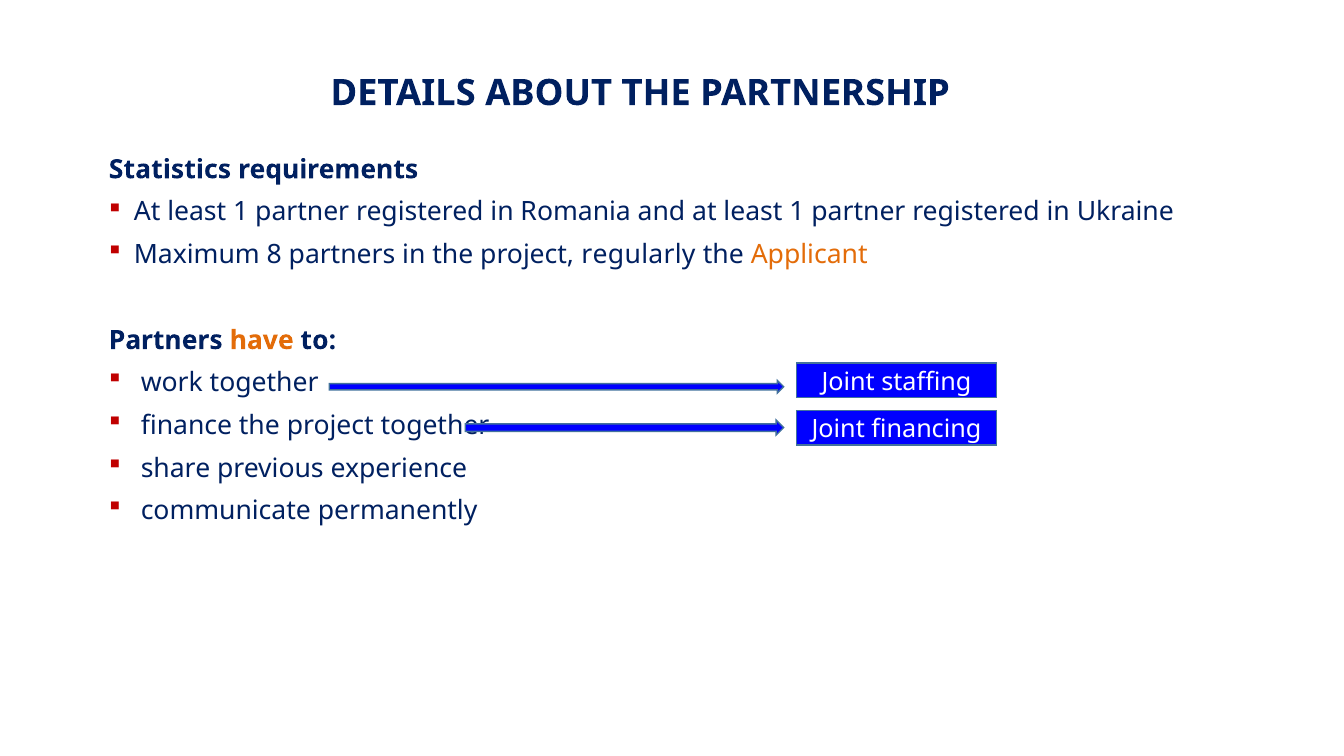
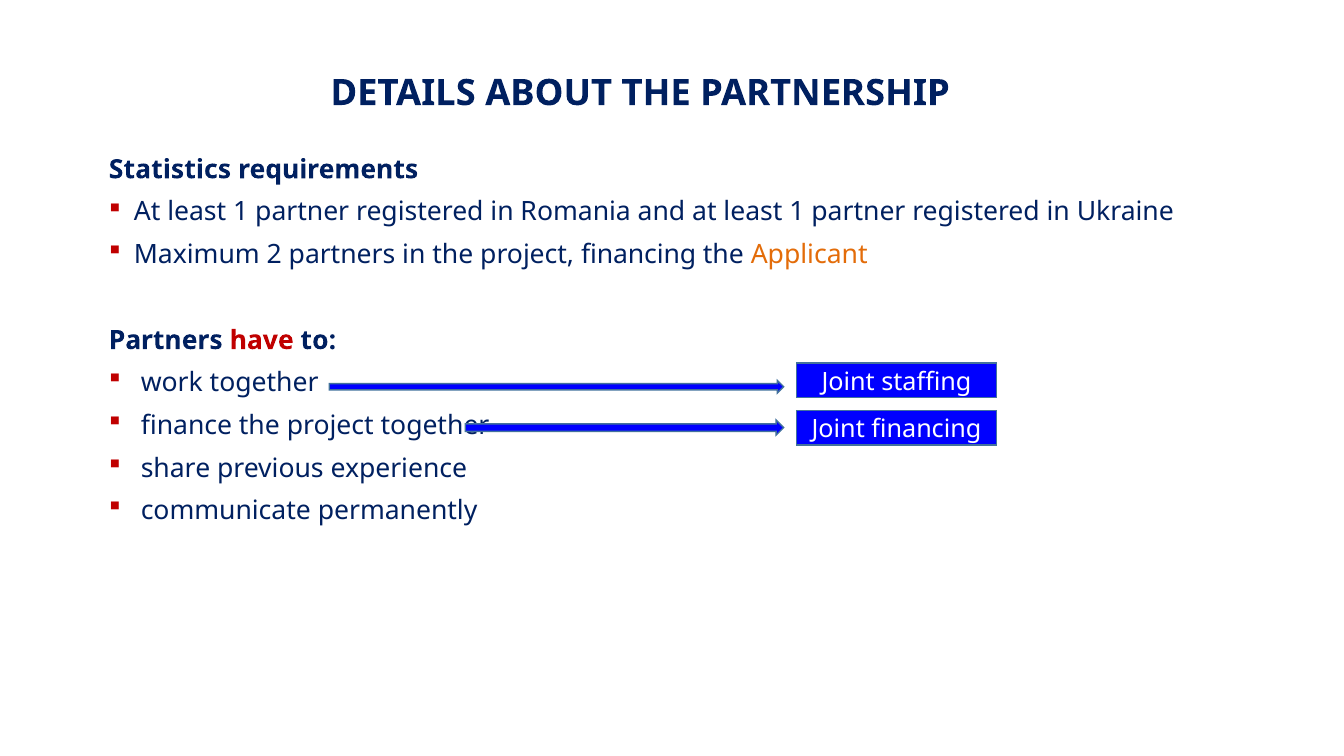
8: 8 -> 2 (274, 255)
project regularly: regularly -> financing (639, 255)
have colour: orange -> red (262, 340)
